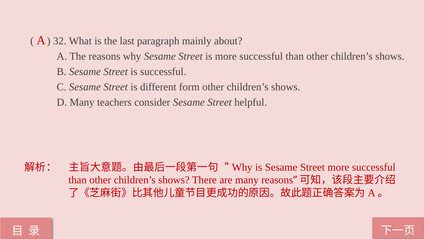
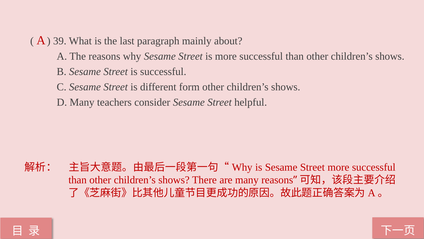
32: 32 -> 39 (60, 41)
